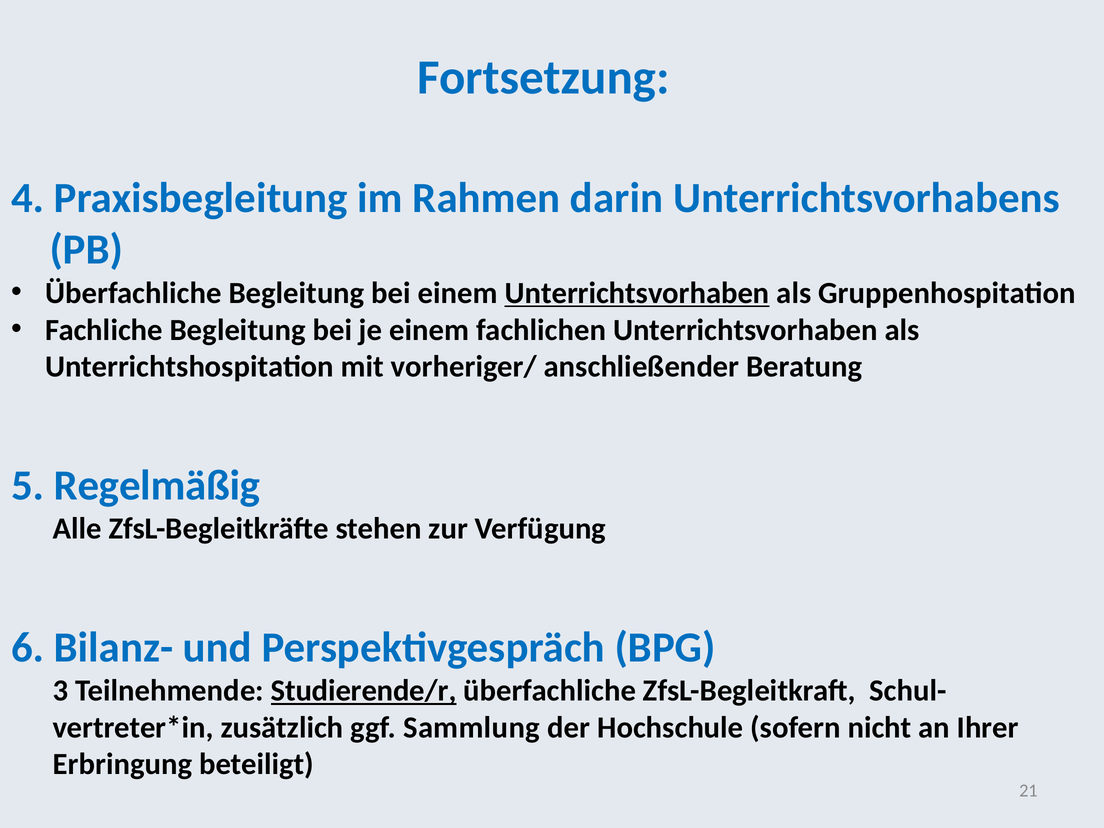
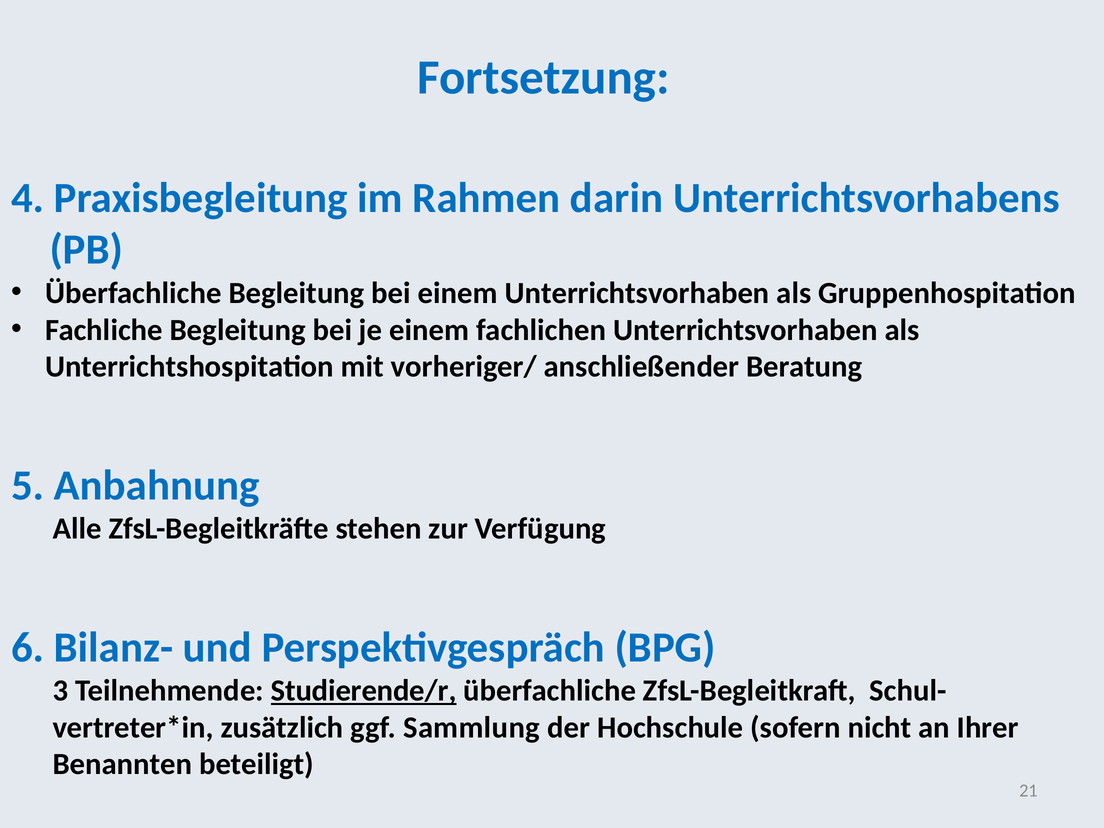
Unterrichtsvorhaben underline: present -> none (637, 293)
Regelmäßig: Regelmäßig -> Anbahnung (157, 485)
Erbringung: Erbringung -> Benannten (122, 764)
